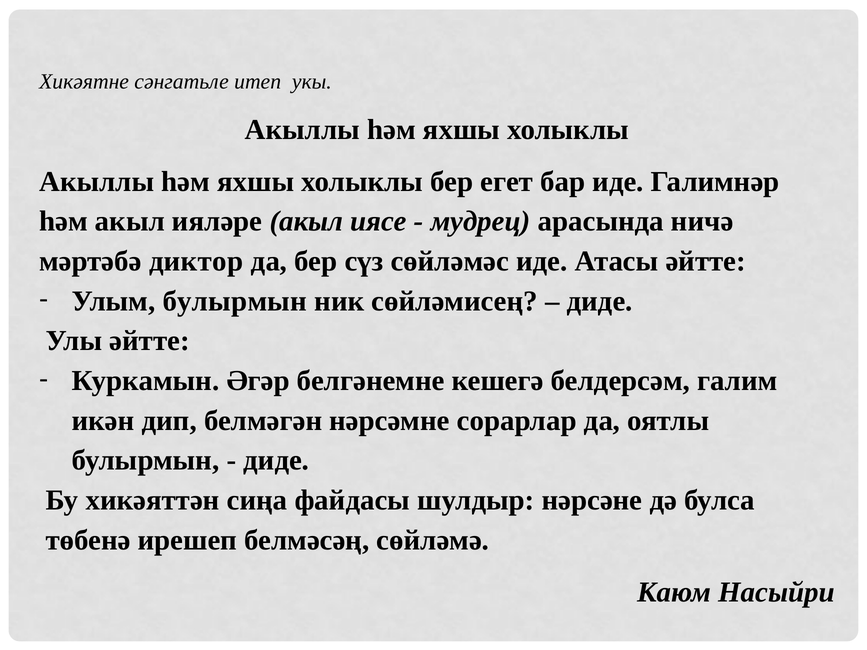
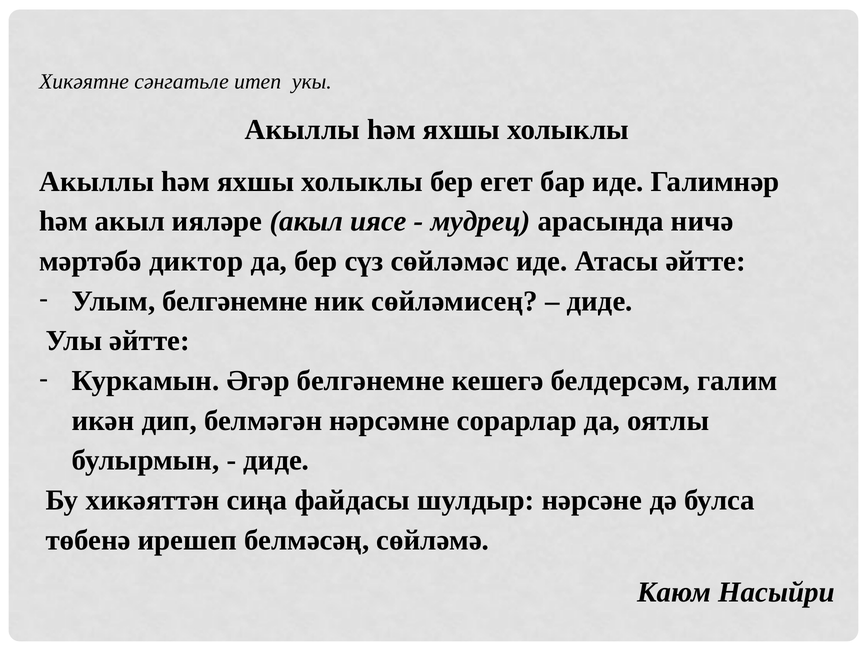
Улым булырмын: булырмын -> белгәнемне (235, 301)
